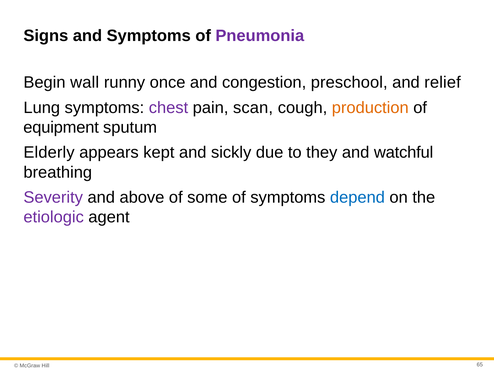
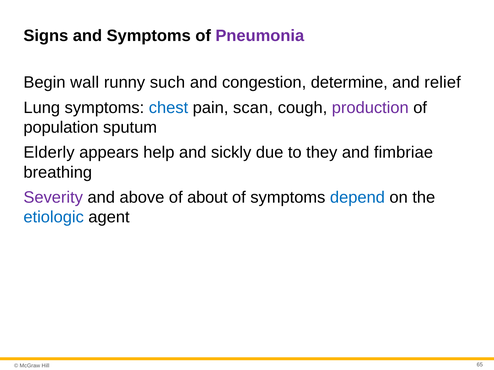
once: once -> such (167, 82)
preschool: preschool -> determine (349, 82)
chest colour: purple -> blue (168, 108)
production colour: orange -> purple (370, 108)
equipment: equipment -> population (61, 127)
kept: kept -> help (159, 153)
watchful: watchful -> fimbriae (403, 153)
some: some -> about (207, 198)
etiologic colour: purple -> blue (54, 217)
